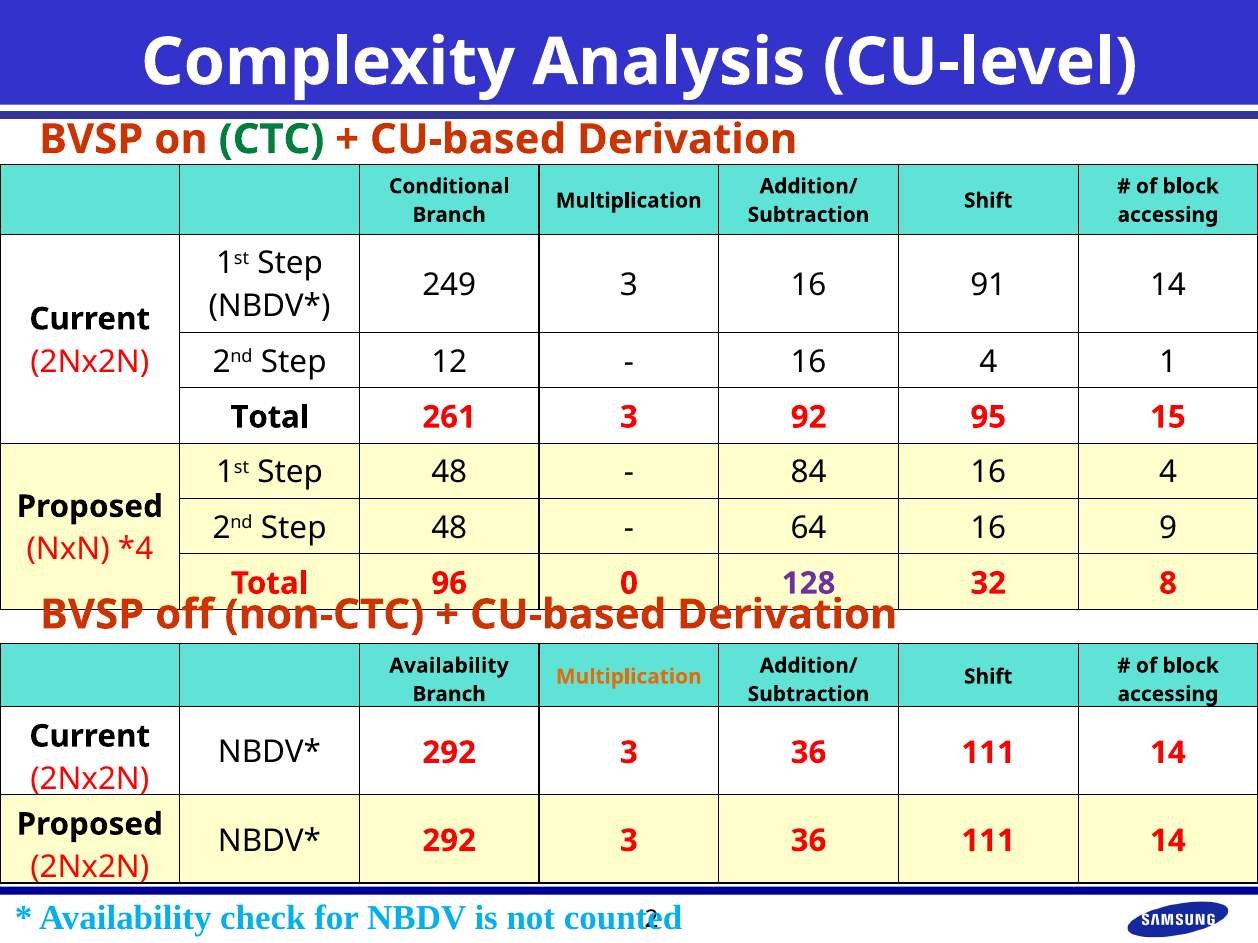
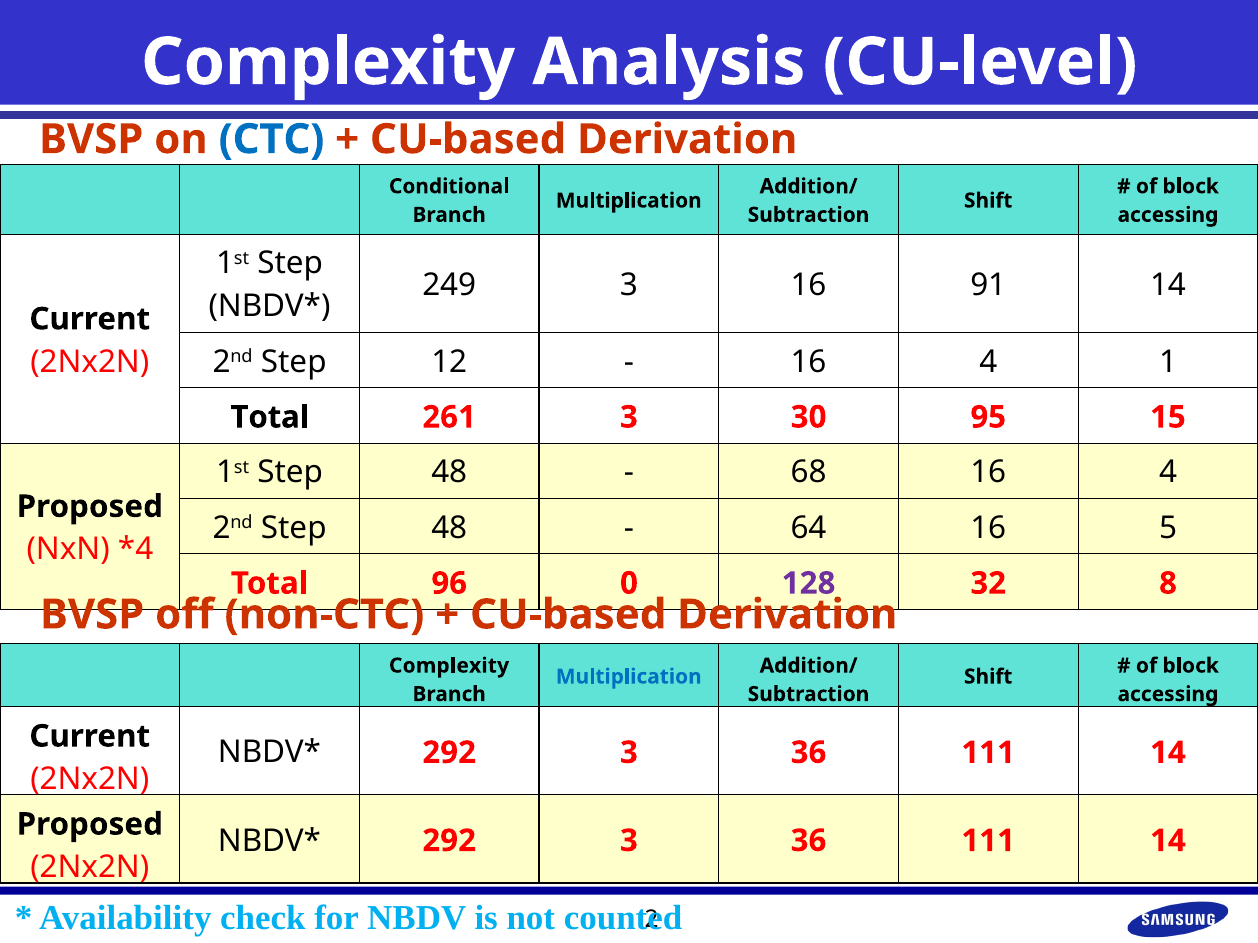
CTC colour: green -> blue (272, 139)
92: 92 -> 30 (809, 417)
84: 84 -> 68 (809, 473)
9: 9 -> 5 (1168, 528)
Availability: Availability -> Complexity (449, 666)
Multiplication colour: orange -> blue (629, 677)
